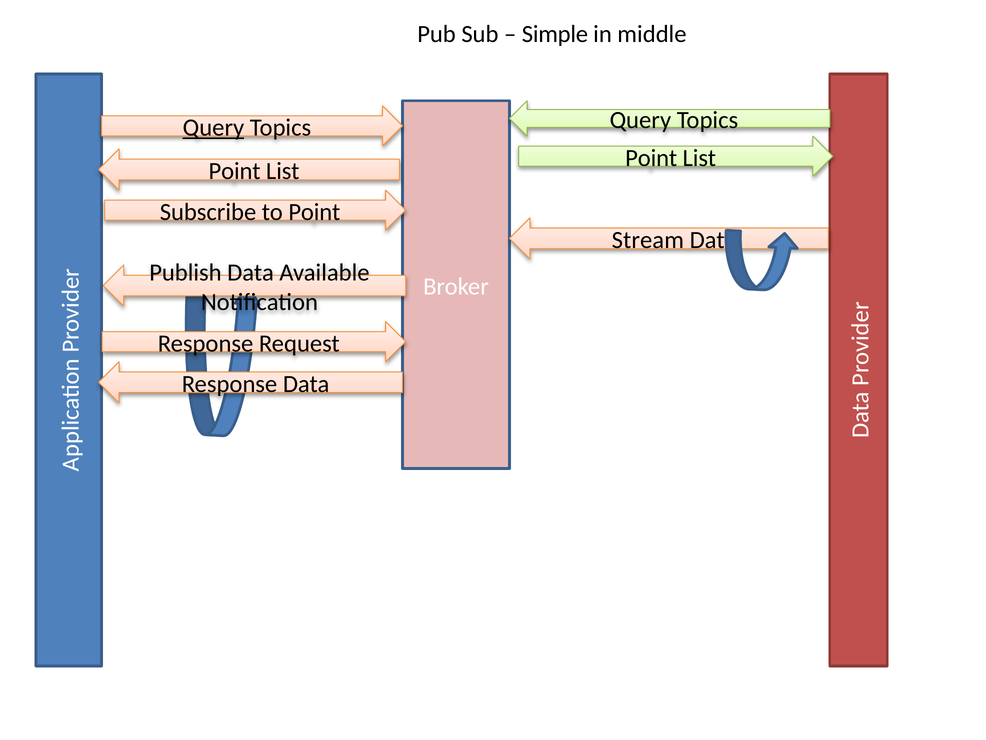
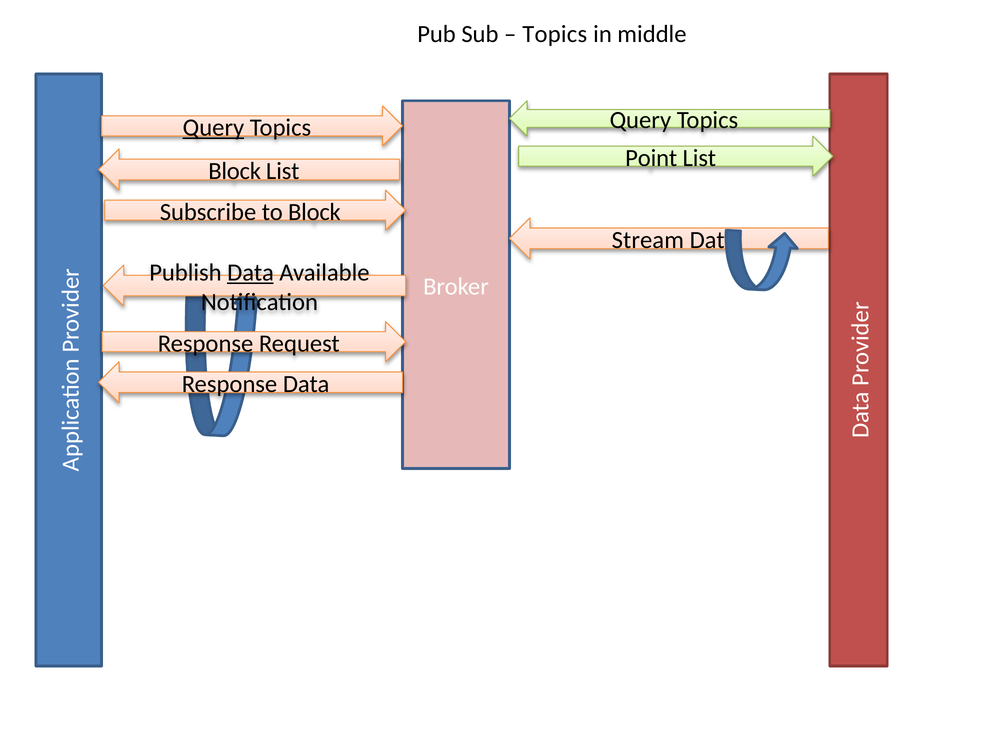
Simple: Simple -> Topics (555, 34)
Point: Point -> Block (235, 171)
to Point: Point -> Block (314, 212)
Data underline: none -> present (251, 272)
